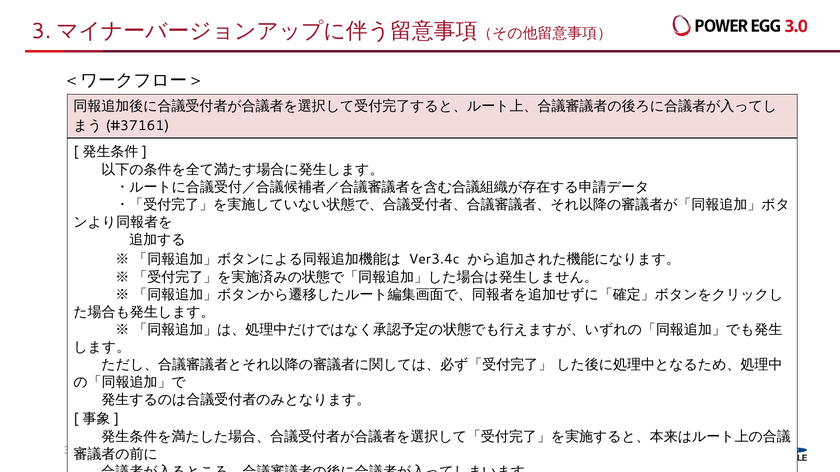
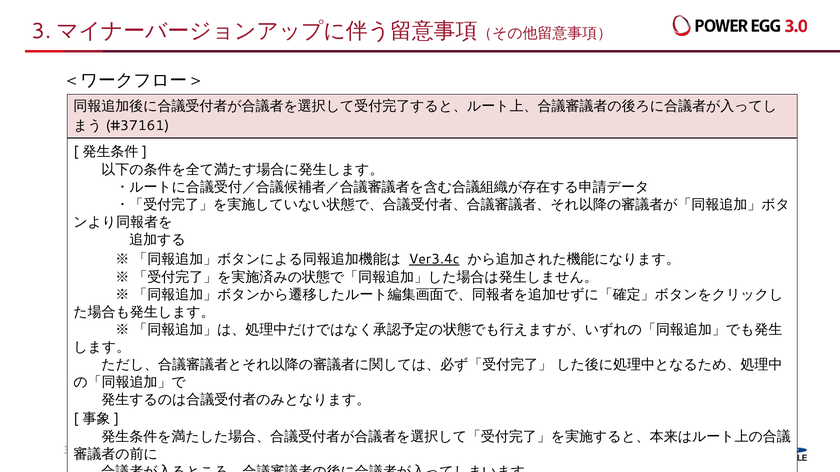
Ver3.4c underline: none -> present (434, 259)
